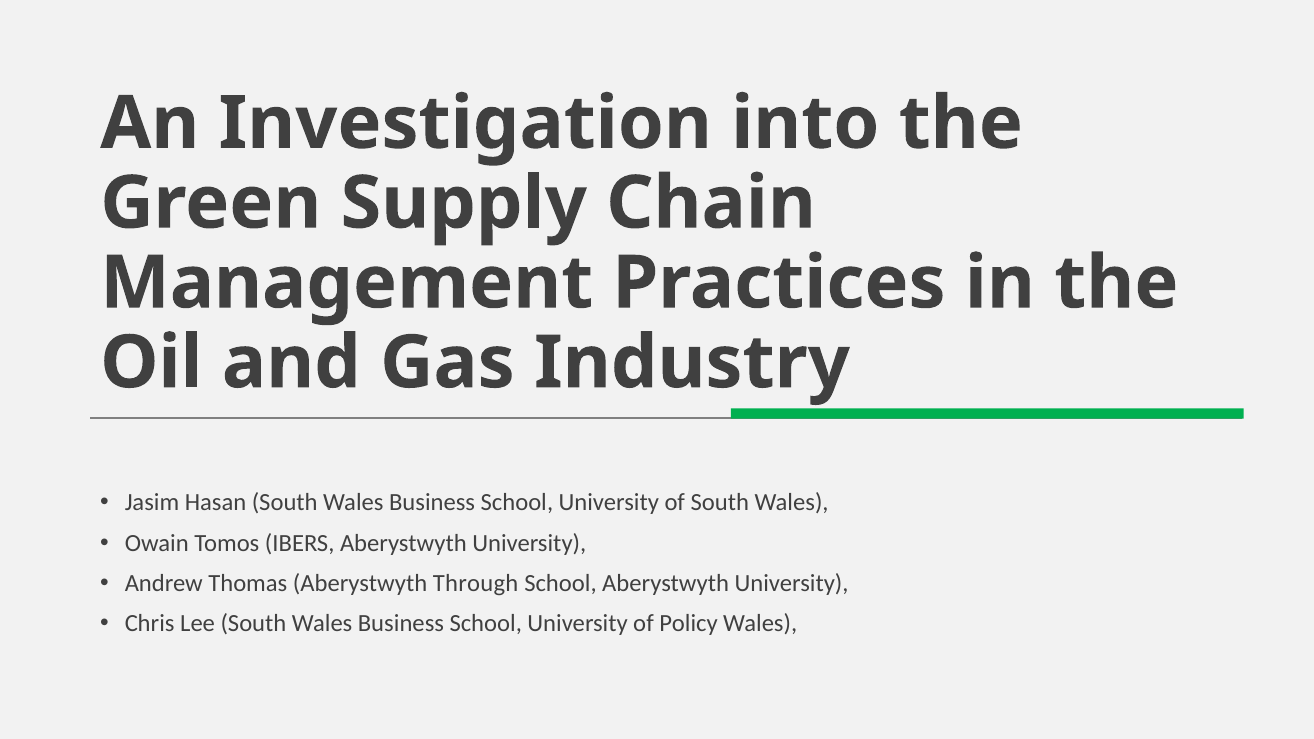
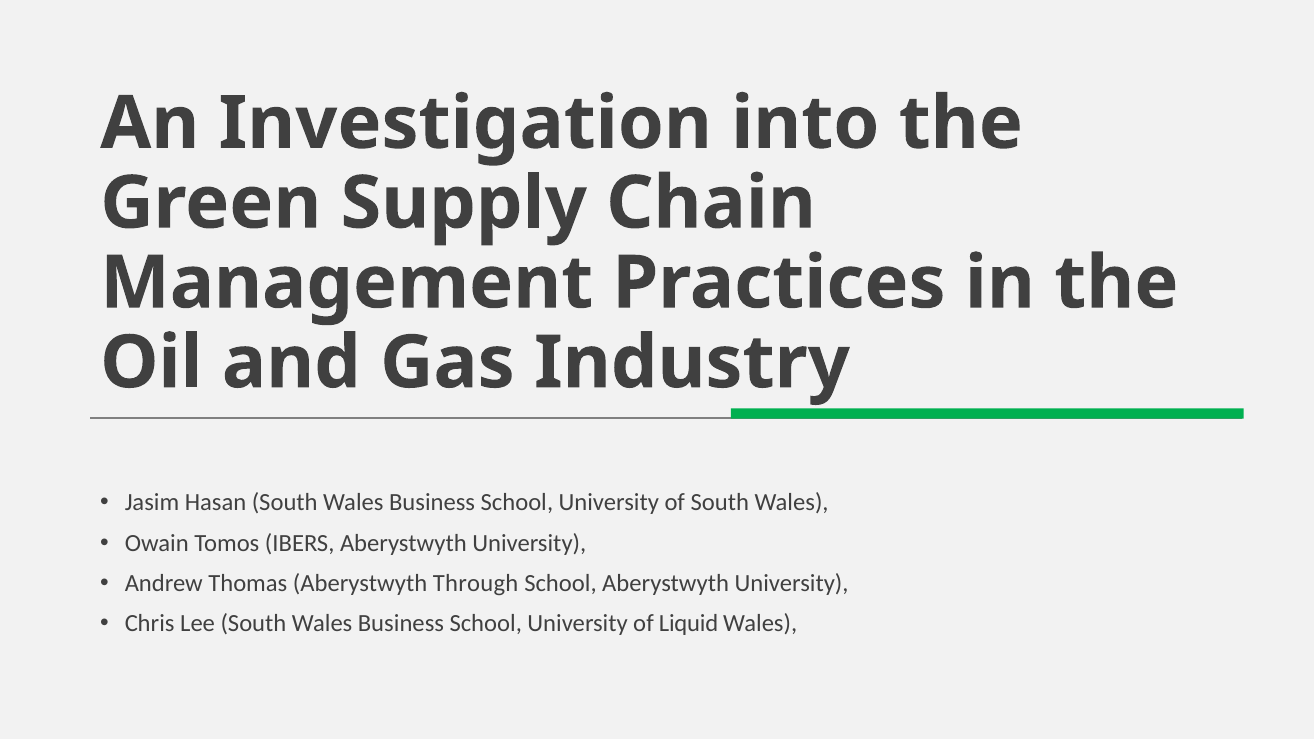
Policy: Policy -> Liquid (689, 624)
